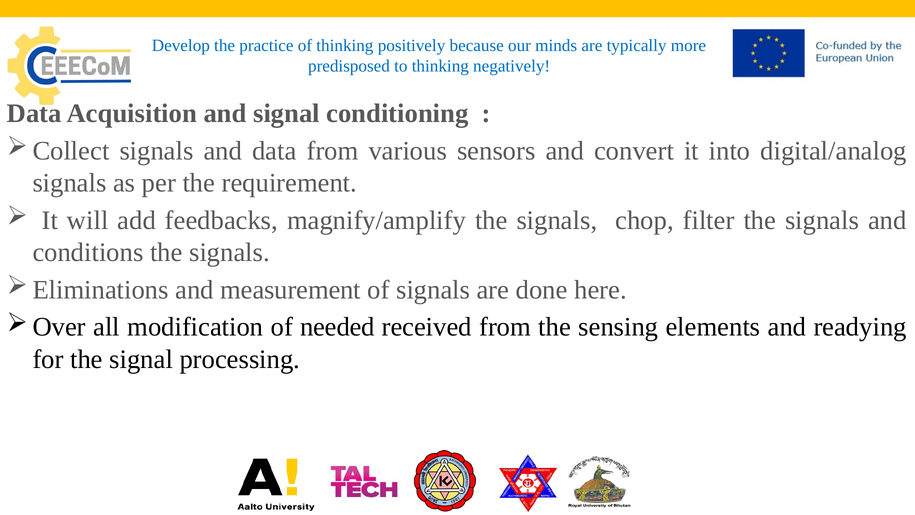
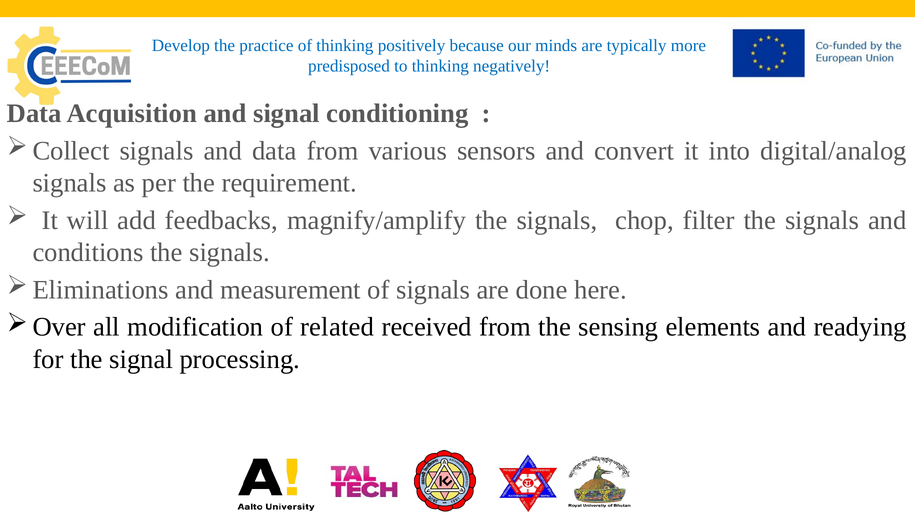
needed: needed -> related (337, 327)
